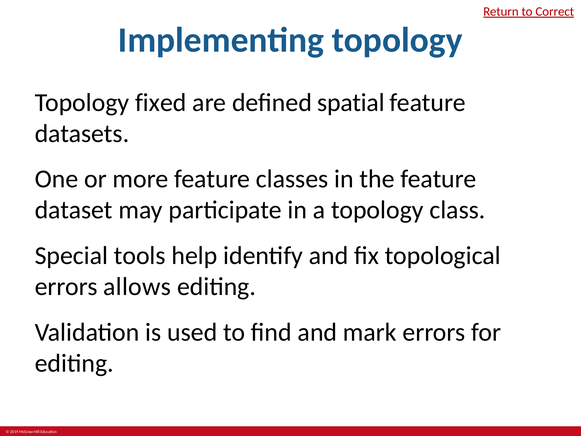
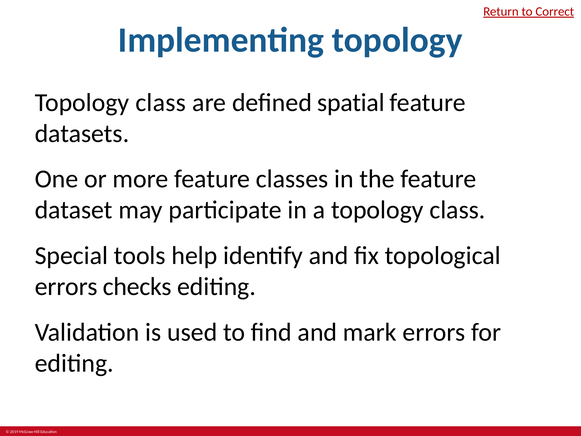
fixed: fixed -> class (161, 102)
allows: allows -> checks (137, 286)
